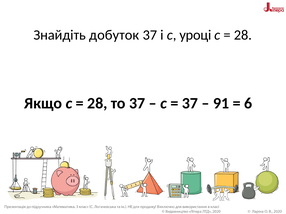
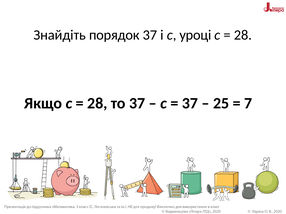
добуток: добуток -> порядок (114, 35)
91: 91 -> 25 (221, 104)
6: 6 -> 7 (248, 104)
